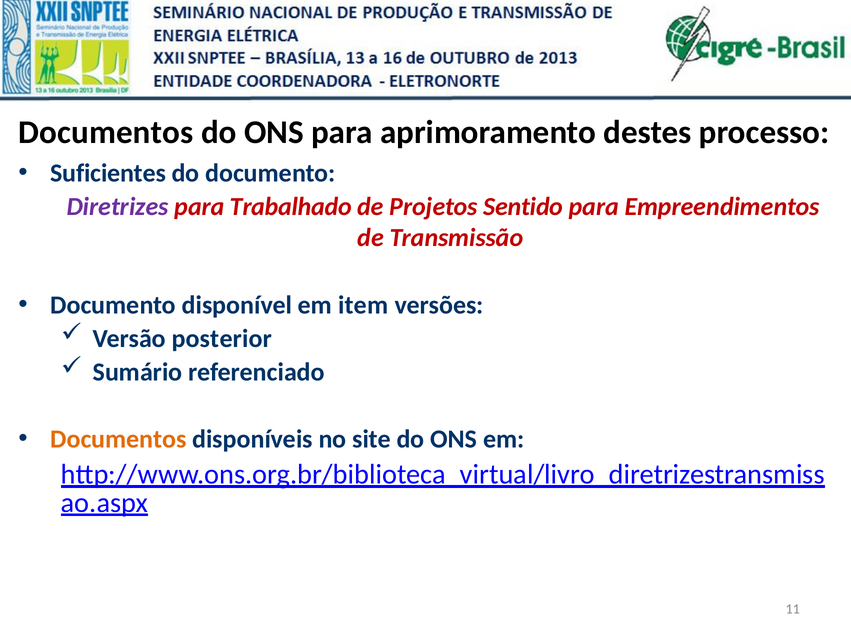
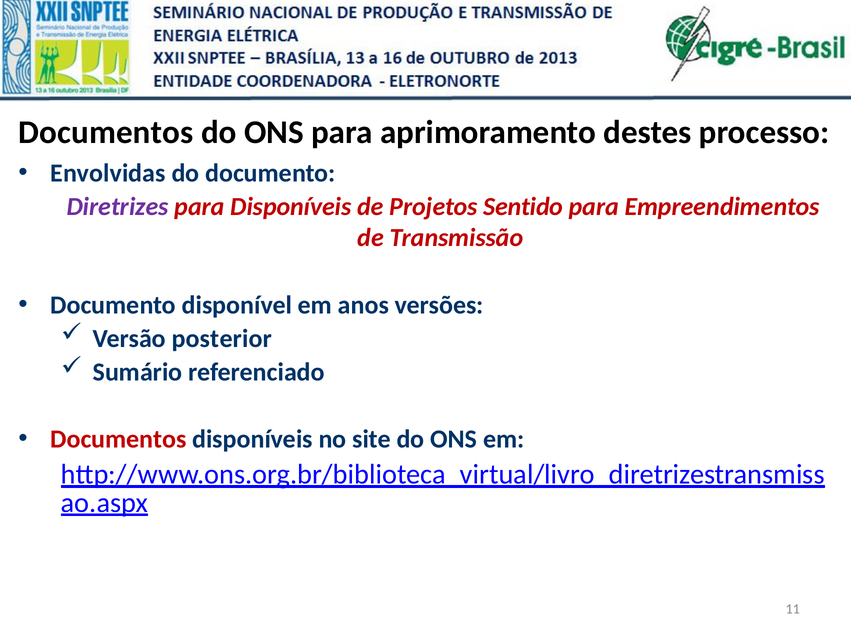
Suficientes: Suficientes -> Envolvidas (108, 173)
para Trabalhado: Trabalhado -> Disponíveis (291, 207)
item: item -> anos (363, 305)
Documentos colour: orange -> red (118, 439)
